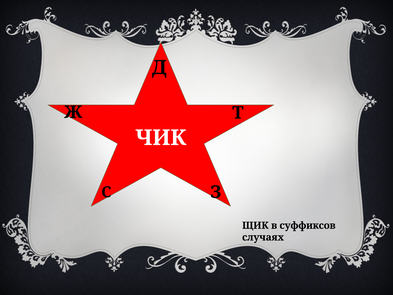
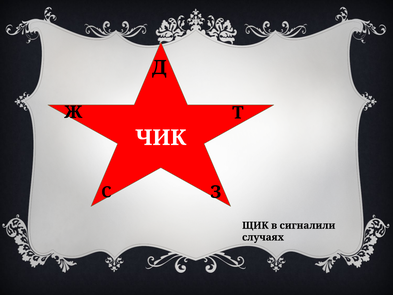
суффиксов: суффиксов -> сигналили (307, 225)
